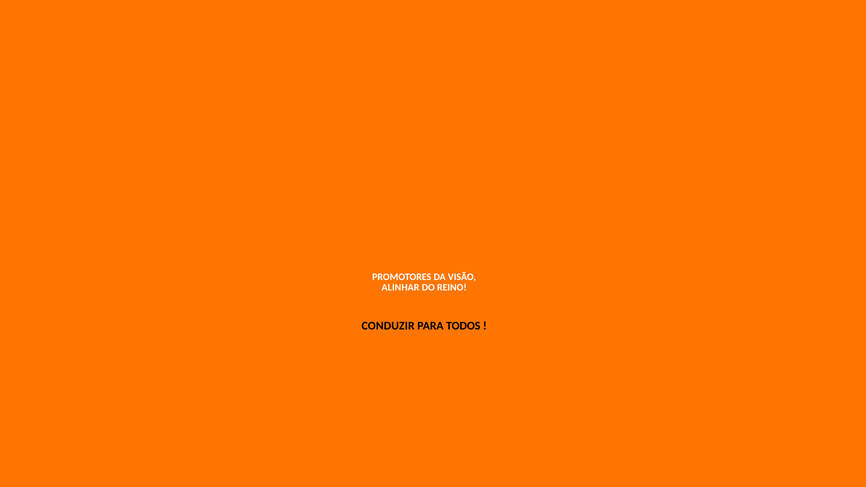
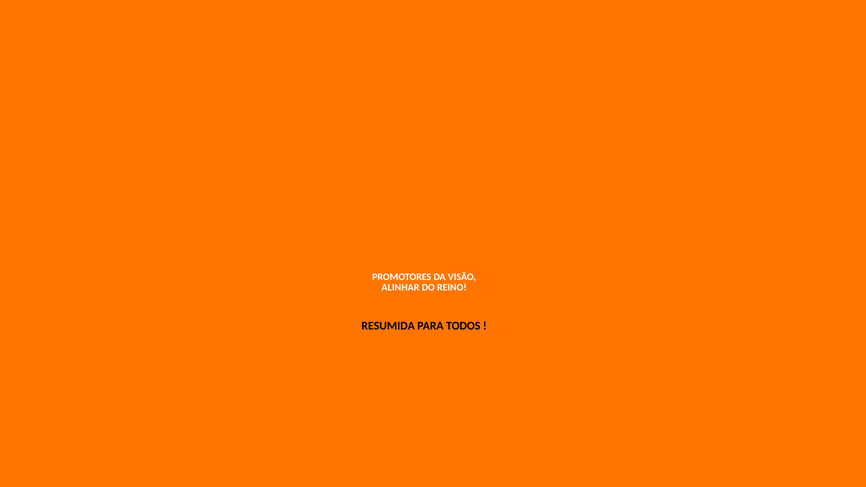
CONDUZIR: CONDUZIR -> RESUMIDA (388, 326)
